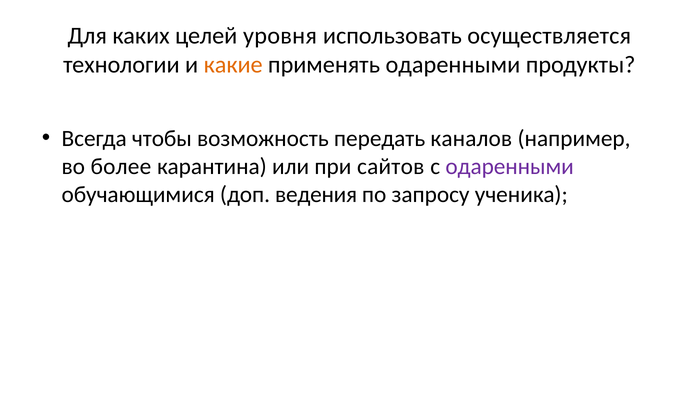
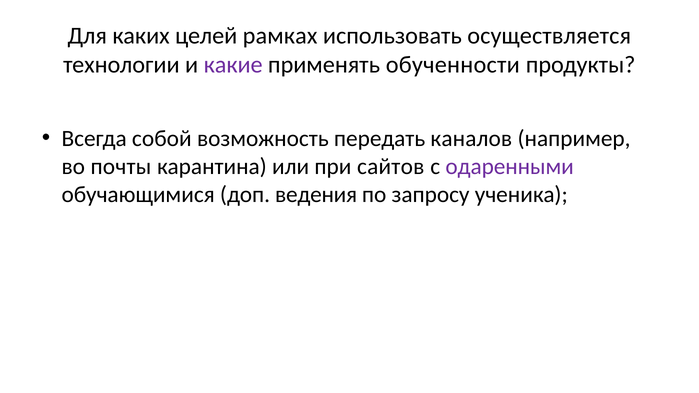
уровня: уровня -> рамках (280, 36)
какие colour: orange -> purple (233, 65)
применять одаренными: одаренными -> обученности (453, 65)
чтобы: чтобы -> собой (162, 139)
более: более -> почты (121, 167)
